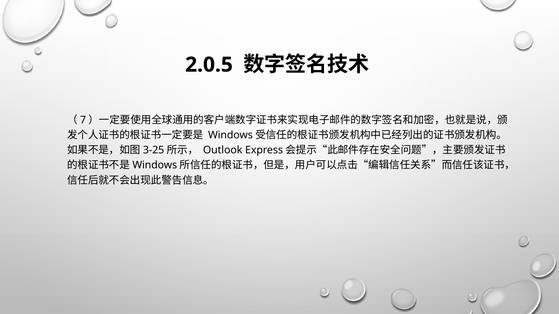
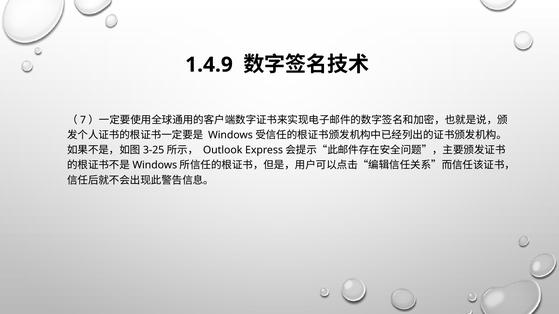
2.0.5: 2.0.5 -> 1.4.9 (209, 65)
